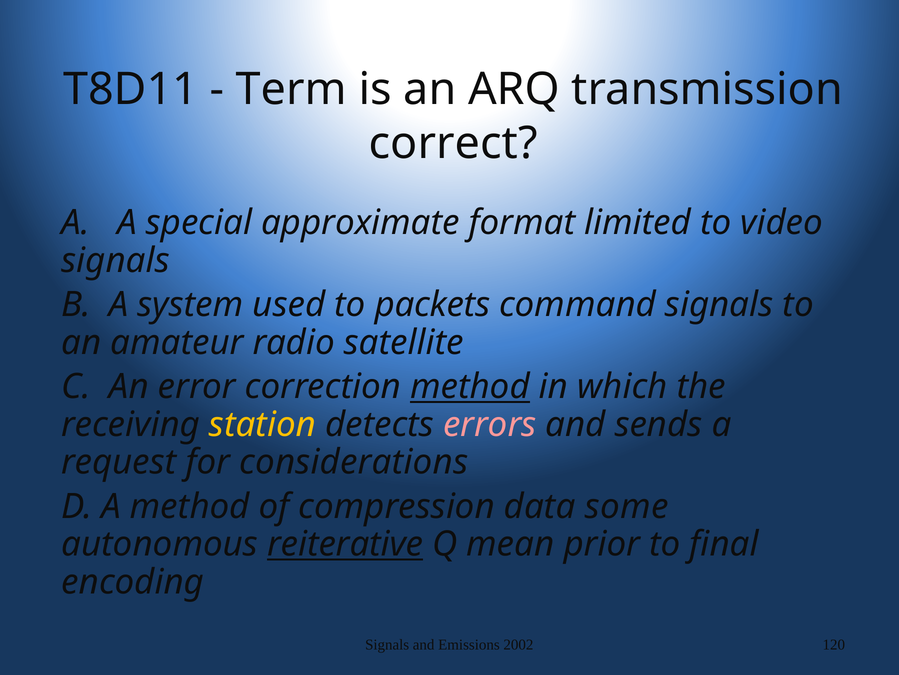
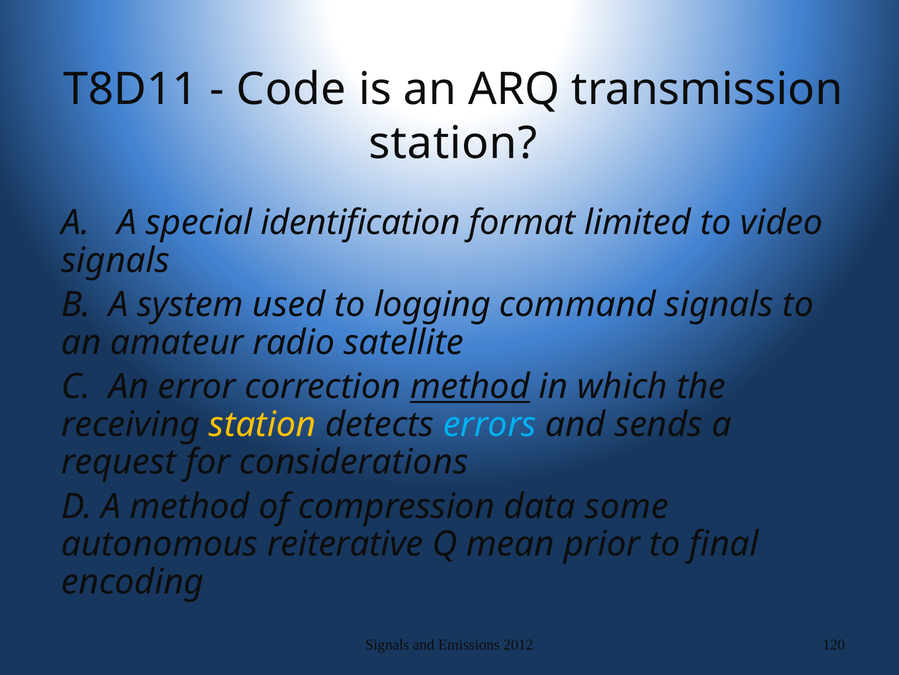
Term: Term -> Code (291, 89)
correct: correct -> station (453, 143)
approximate: approximate -> identification (361, 223)
packets: packets -> logging (433, 305)
errors colour: pink -> light blue (490, 424)
reiterative underline: present -> none (345, 544)
2002: 2002 -> 2012 (518, 644)
